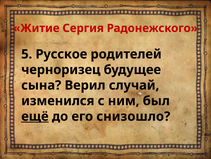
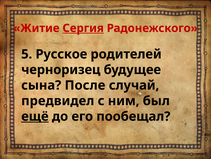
Сергия underline: none -> present (83, 28)
Верил: Верил -> После (85, 85)
изменился: изменился -> предвидел (58, 100)
снизошло: снизошло -> пообещал (133, 116)
